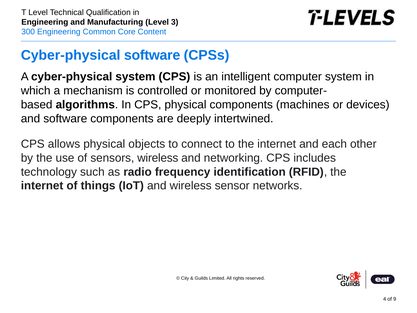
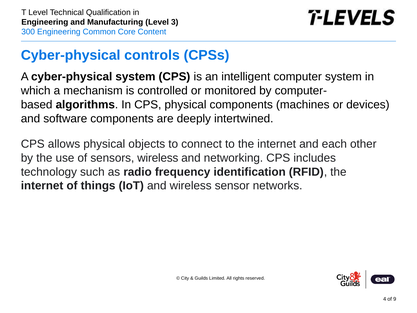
Cyber-physical software: software -> controls (152, 55)
